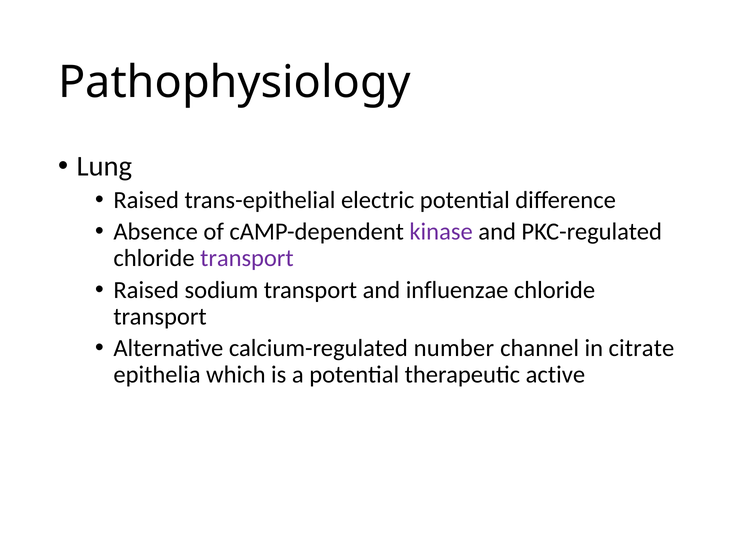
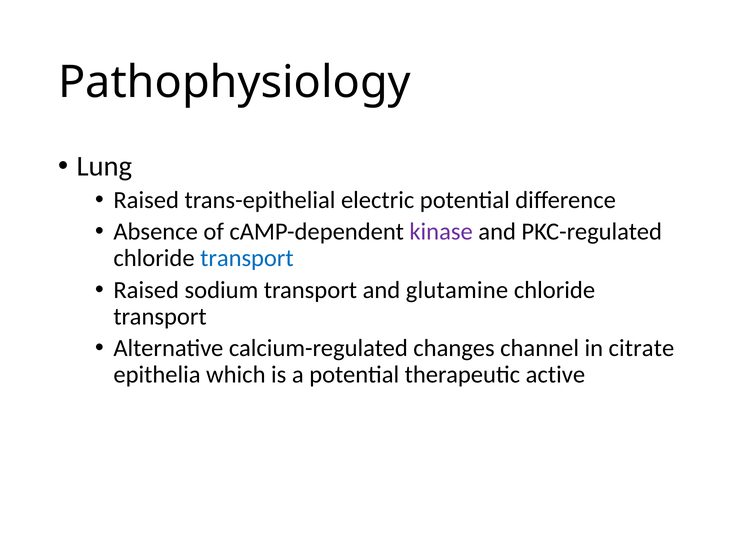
transport colour: purple -> blue (247, 259)
influenzae: influenzae -> glutamine (457, 290)
number: number -> changes (454, 348)
